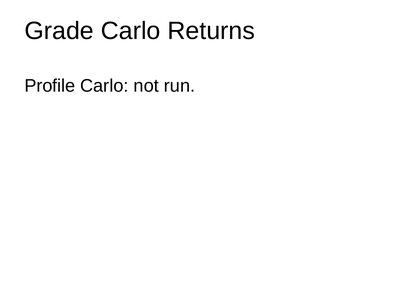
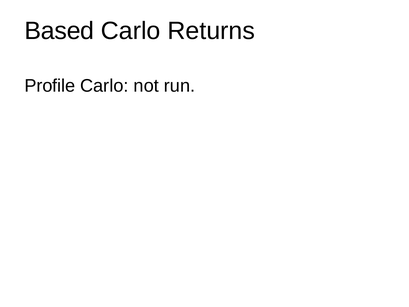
Grade: Grade -> Based (59, 31)
